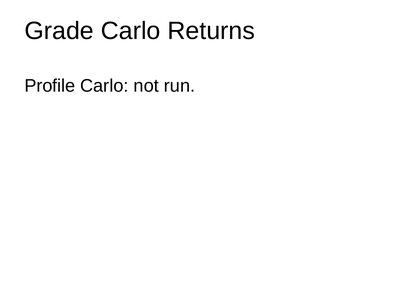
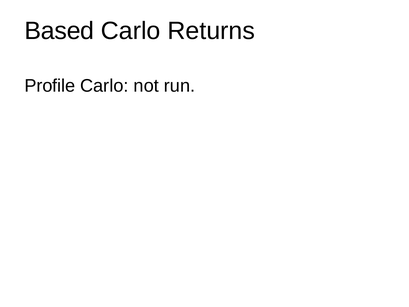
Grade: Grade -> Based (59, 31)
